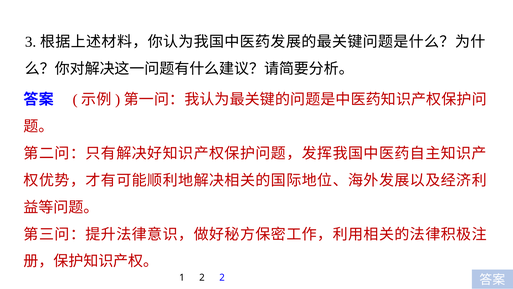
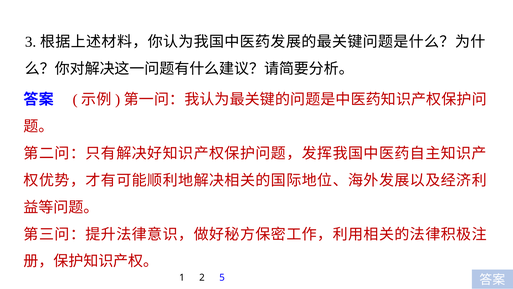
2 2: 2 -> 5 (222, 277)
